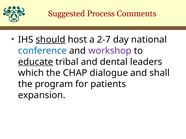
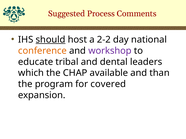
2-7: 2-7 -> 2-2 (104, 40)
conference colour: blue -> orange (42, 51)
educate underline: present -> none (36, 62)
dialogue: dialogue -> available (109, 73)
shall: shall -> than (160, 73)
patients: patients -> covered (108, 84)
